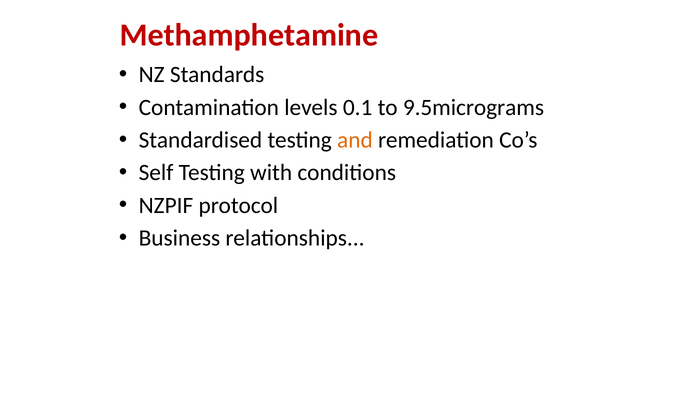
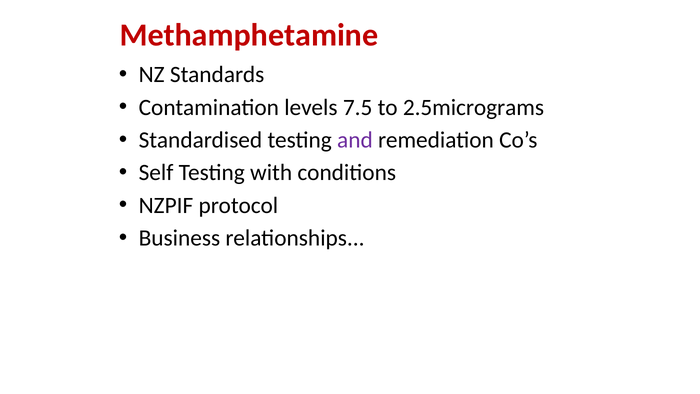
0.1: 0.1 -> 7.5 (358, 107)
9.5micrograms: 9.5micrograms -> 2.5micrograms (473, 107)
and colour: orange -> purple (355, 140)
